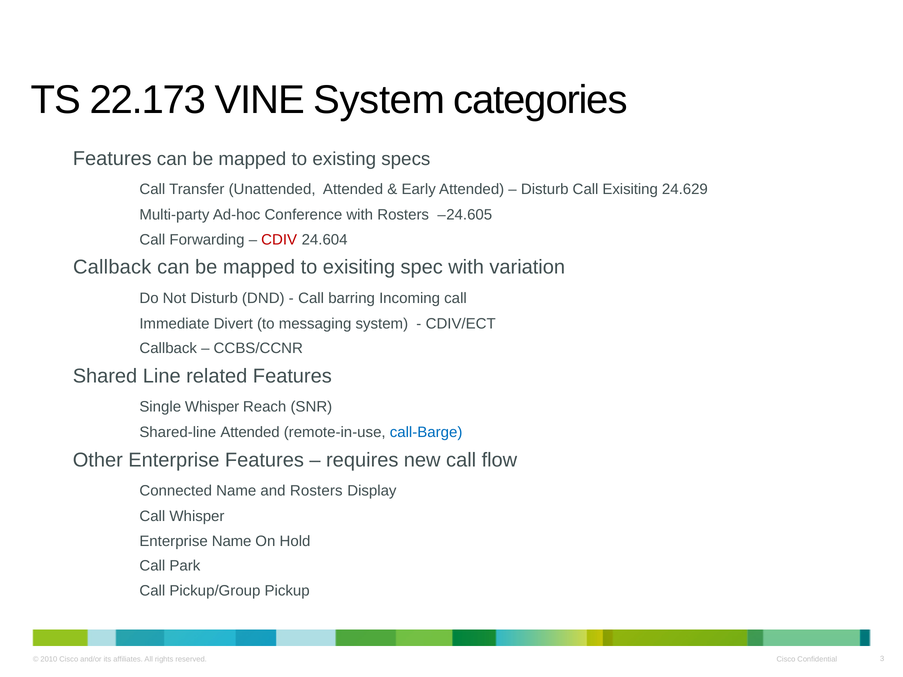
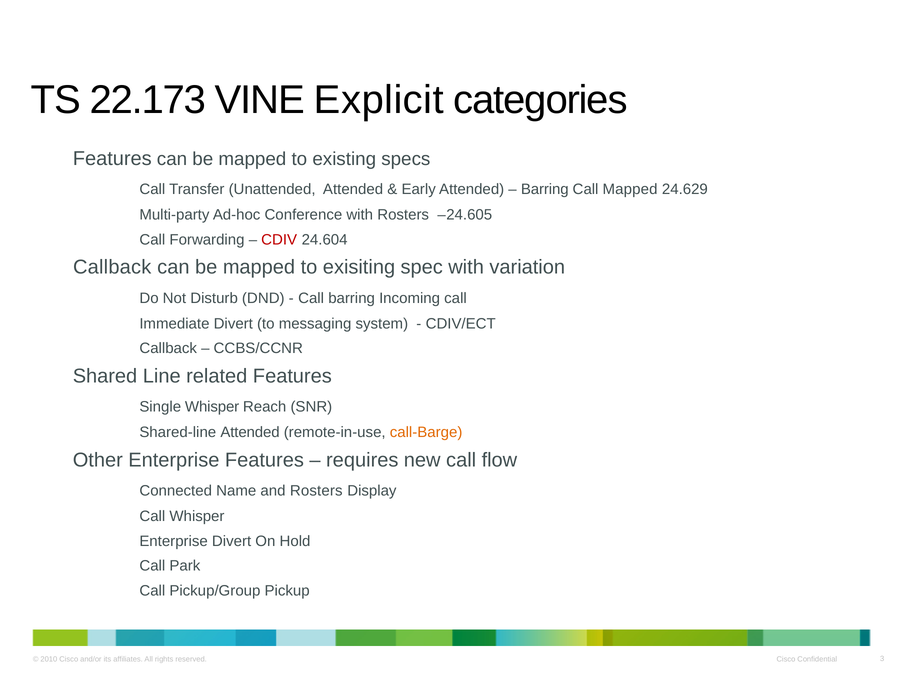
VINE System: System -> Explicit (379, 100)
Disturb: Disturb -> Barring (545, 189)
Call Exisiting: Exisiting -> Mapped (630, 189)
call-Barge colour: blue -> orange (426, 433)
Enterprise Name: Name -> Divert (232, 541)
